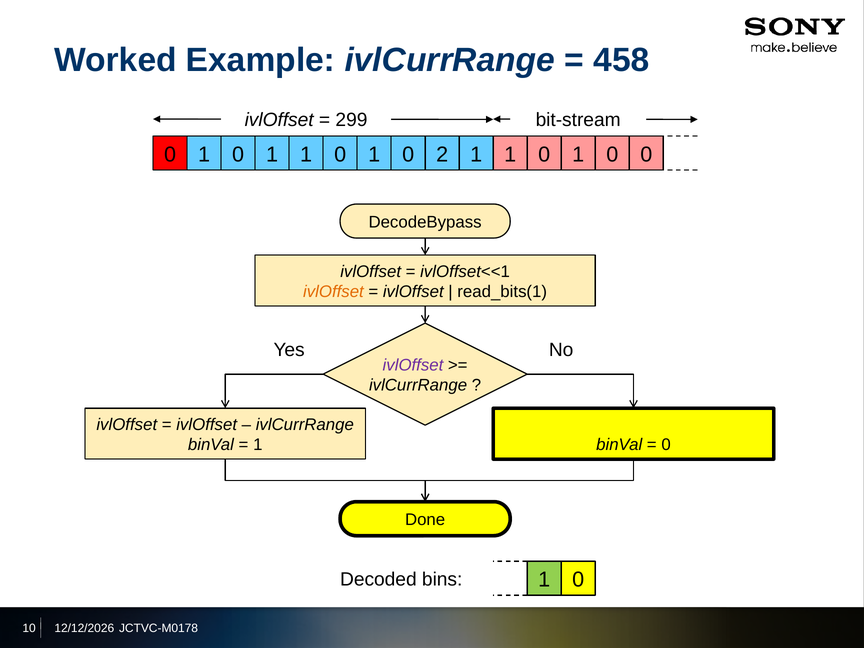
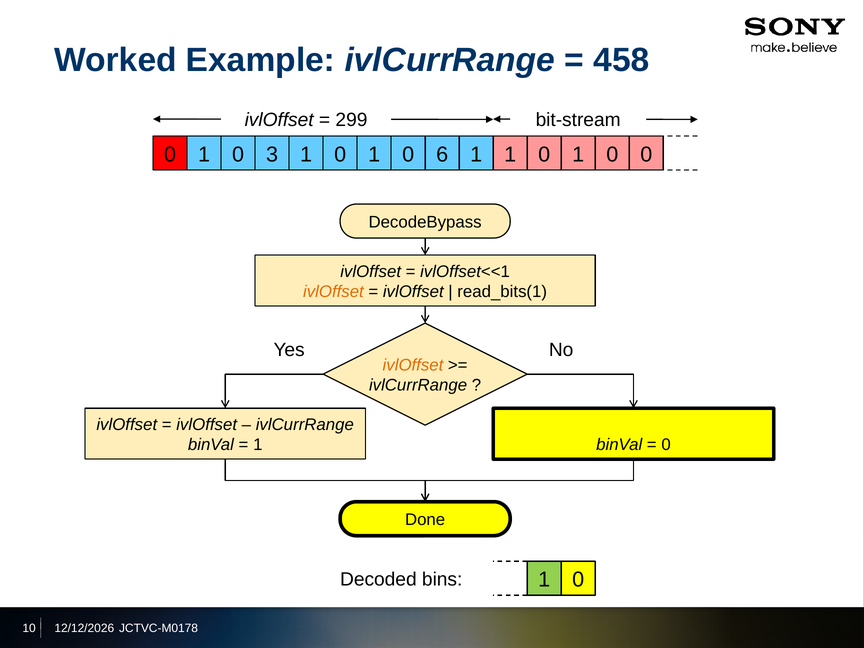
0 1 0 1: 1 -> 3 (272, 155)
2: 2 -> 6 (442, 155)
ivlOffset colour: purple -> orange (413, 365)
